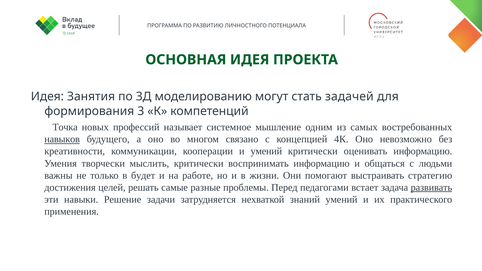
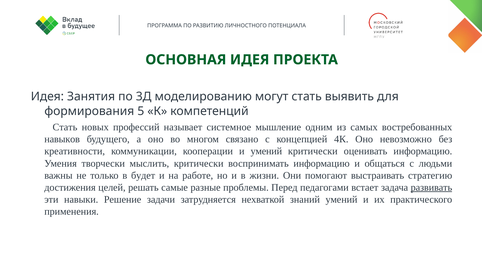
задачей: задачей -> выявить (349, 97)
3: 3 -> 5 (141, 111)
Точка: Точка -> Стать (65, 127)
навыков underline: present -> none (62, 139)
